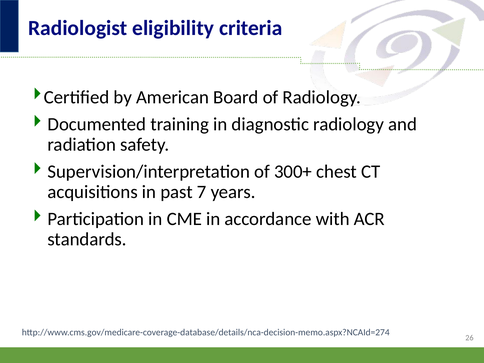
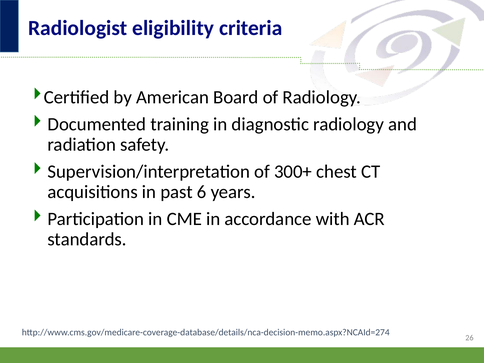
7: 7 -> 6 (202, 192)
